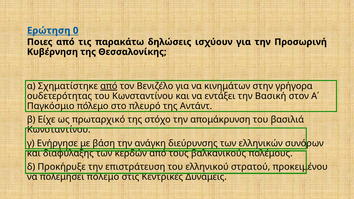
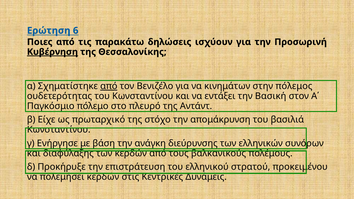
0: 0 -> 6 (76, 31)
Κυβέρνηση underline: none -> present (52, 52)
γρήγορα: γρήγορα -> πόλεμος (294, 86)
πολεμήσει πόλεμο: πόλεμο -> κερδών (103, 177)
